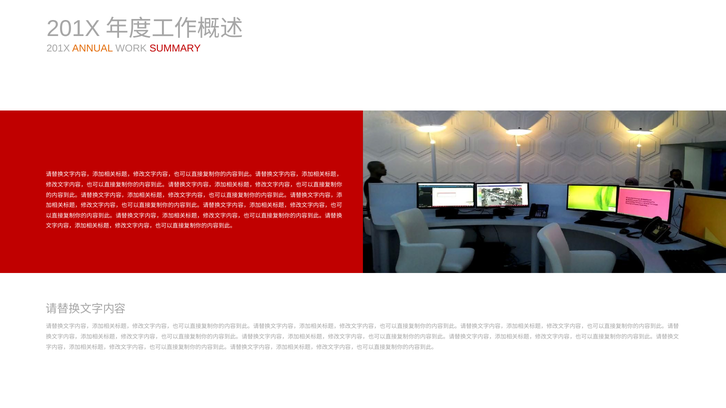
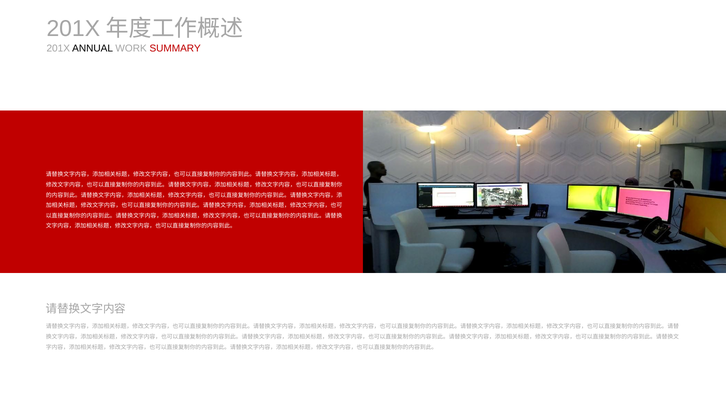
ANNUAL colour: orange -> black (93, 49)
